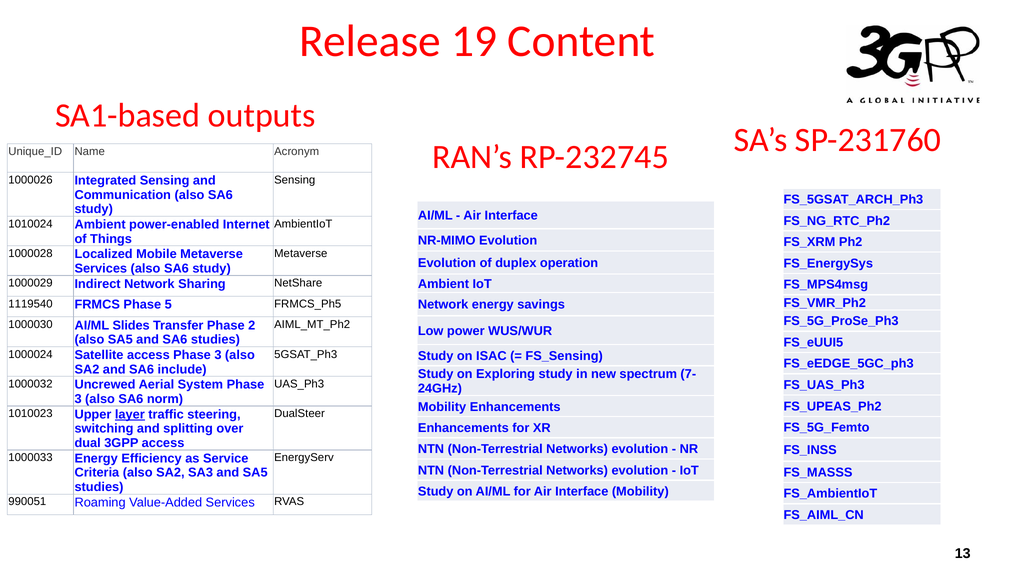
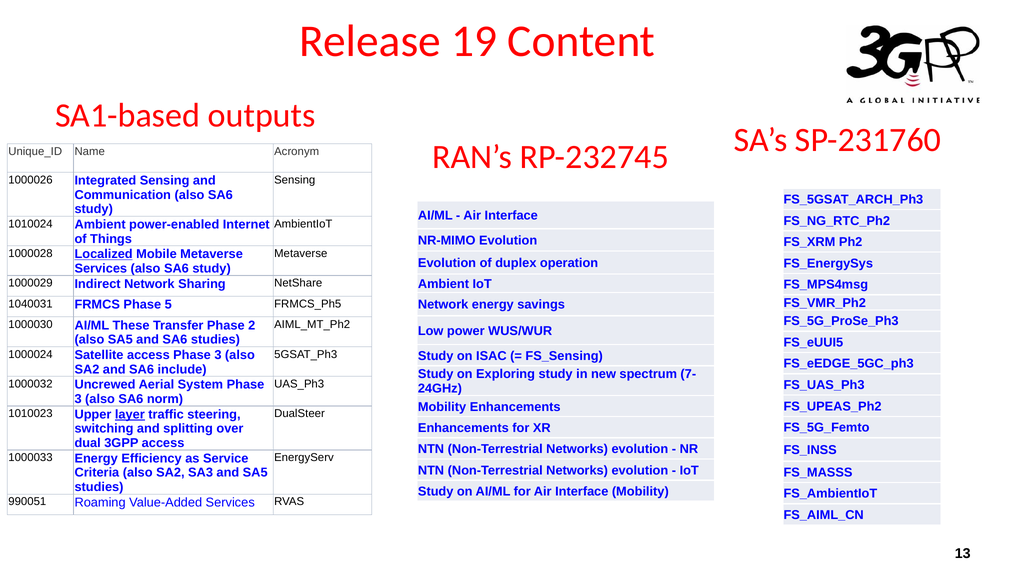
Localized underline: none -> present (104, 254)
1119540: 1119540 -> 1040031 (30, 304)
Slides: Slides -> These (131, 325)
